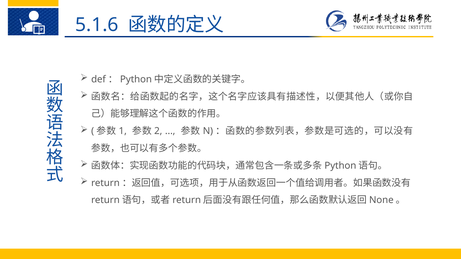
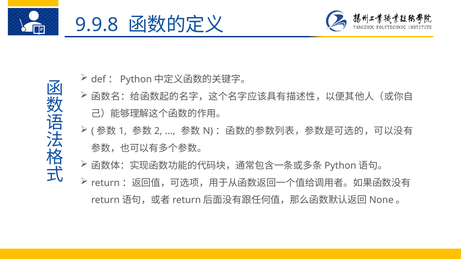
5.1.6: 5.1.6 -> 9.9.8 (97, 25)
